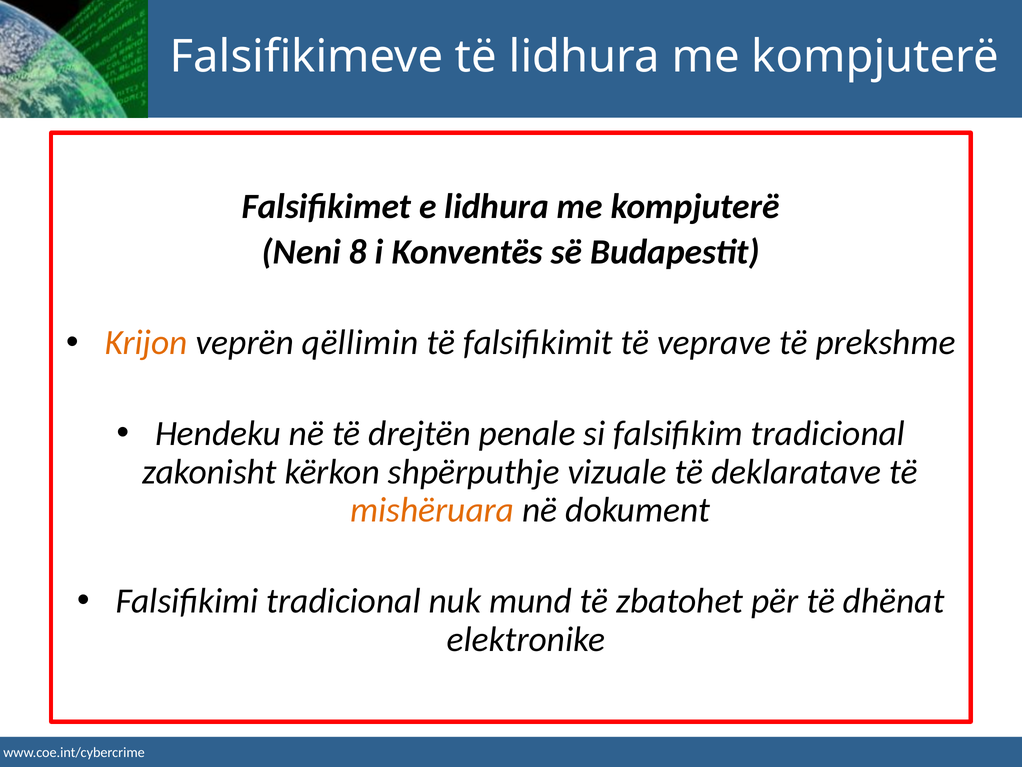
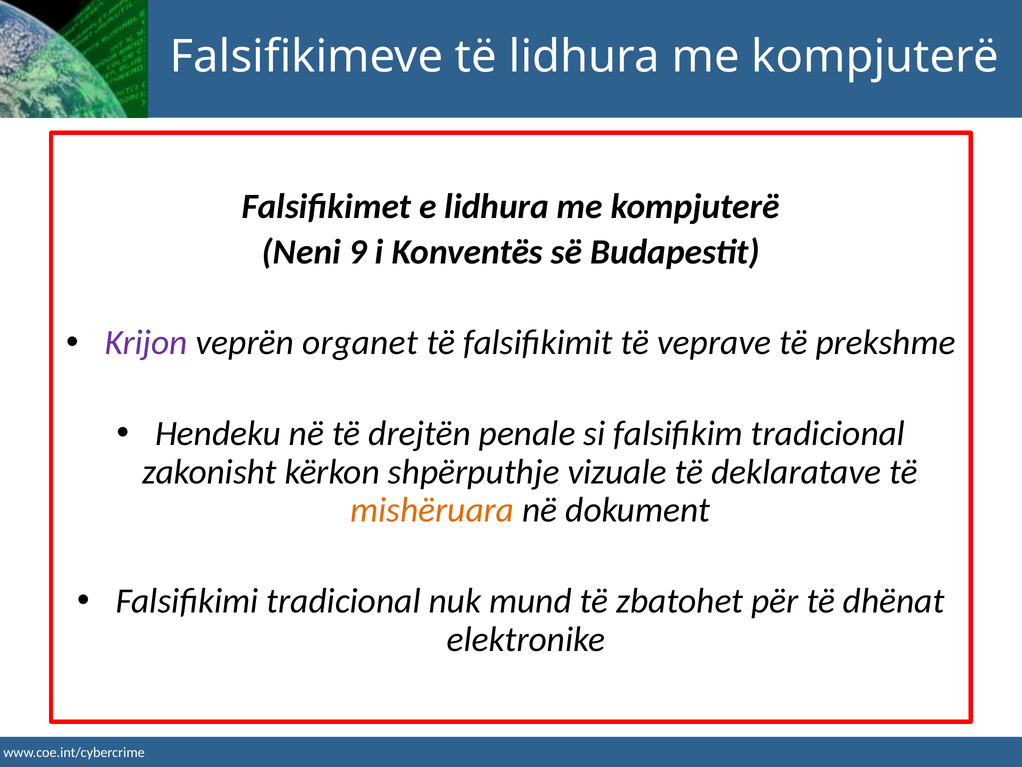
8: 8 -> 9 (358, 252)
Krijon colour: orange -> purple (146, 343)
qëllimin: qëllimin -> organet (360, 343)
